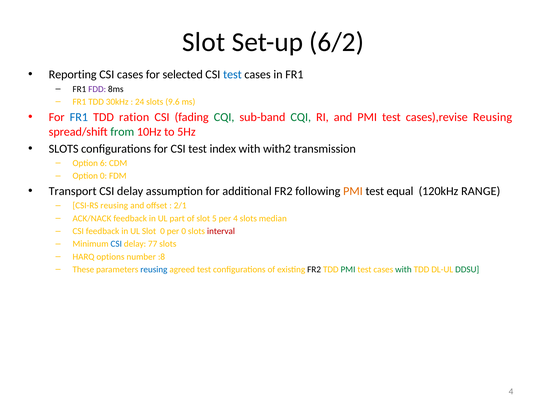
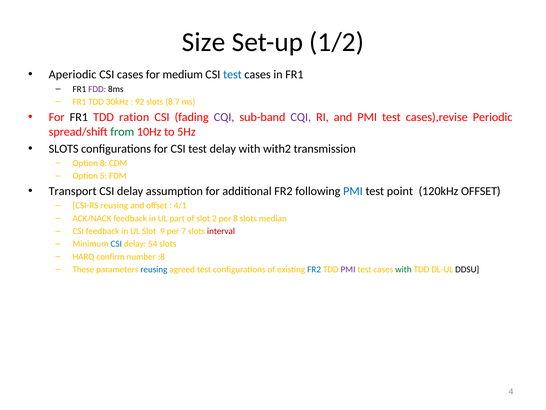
Slot: Slot -> Size (204, 42)
6/2: 6/2 -> 1/2 (337, 42)
Reporting: Reporting -> Aperiodic (73, 75)
selected: selected -> medium (183, 75)
24: 24 -> 92 (140, 102)
9.6: 9.6 -> 8.7 (172, 102)
FR1 colour: blue -> black (79, 117)
CQI colour: green -> purple (224, 117)
CQI colour: green -> purple (301, 117)
cases),revise Reusing: Reusing -> Periodic (493, 117)
test index: index -> delay (223, 149)
Option 6: 6 -> 8 (103, 163)
Option 0: 0 -> 5 (103, 176)
PMI colour: orange -> blue (353, 191)
equal: equal -> point (400, 191)
120kHz RANGE: RANGE -> OFFSET (481, 191)
2/1: 2/1 -> 4/1 (180, 205)
5: 5 -> 2 (214, 218)
per 4: 4 -> 8 (235, 218)
Slot 0: 0 -> 9 (162, 231)
per 0: 0 -> 7 (184, 231)
77: 77 -> 54 (153, 244)
options: options -> confirm (111, 256)
FR2 colour: black -> blue (314, 269)
PMI colour: green -> purple (348, 269)
DDSU colour: green -> black (467, 269)
